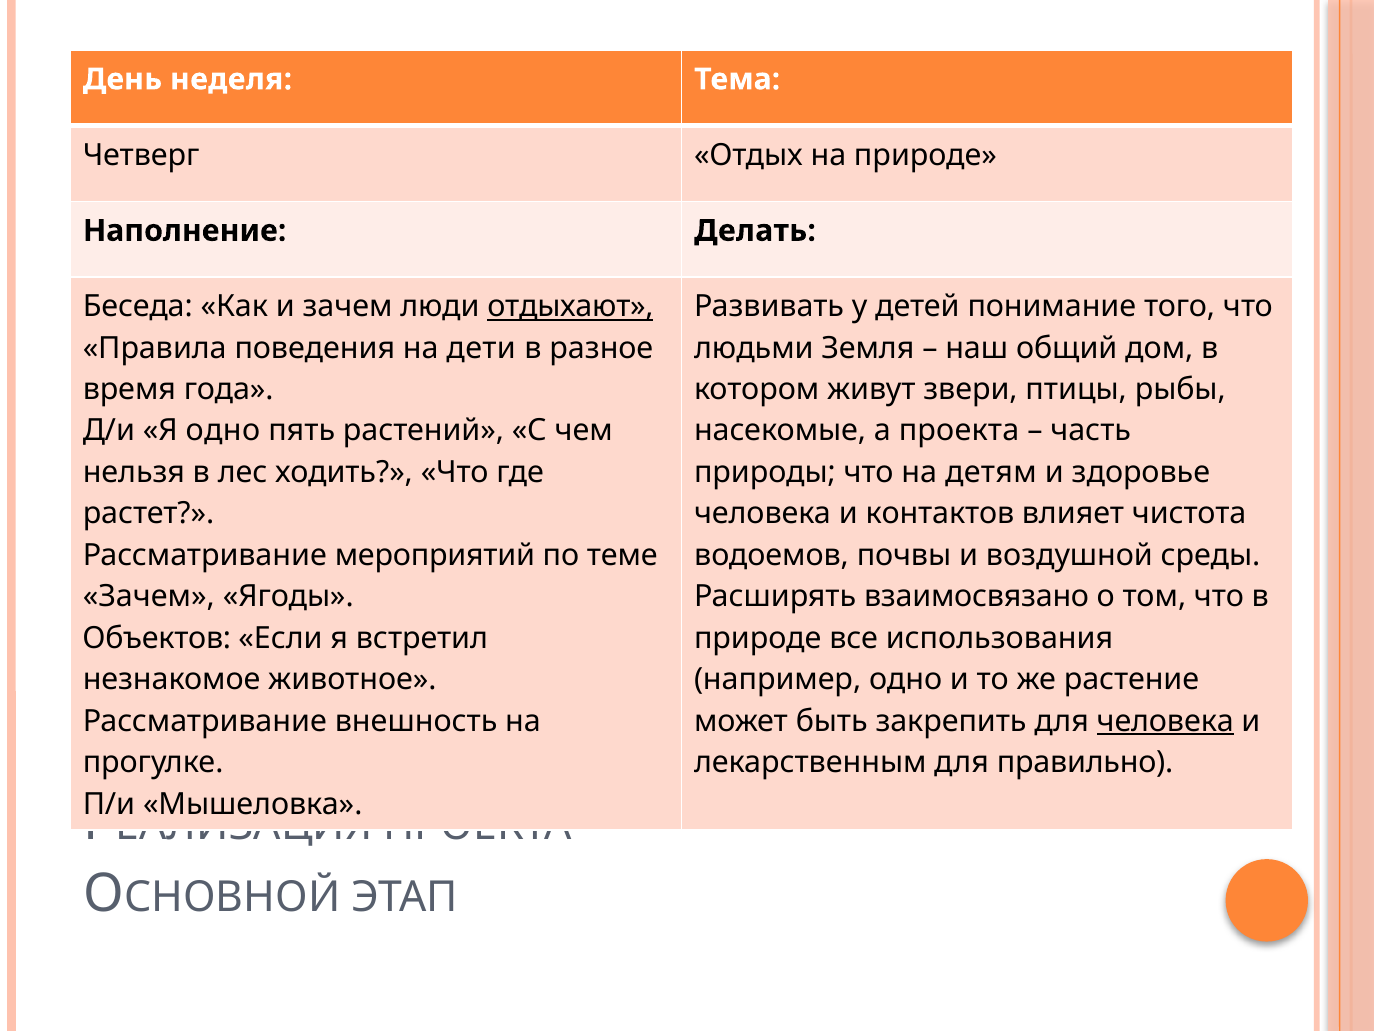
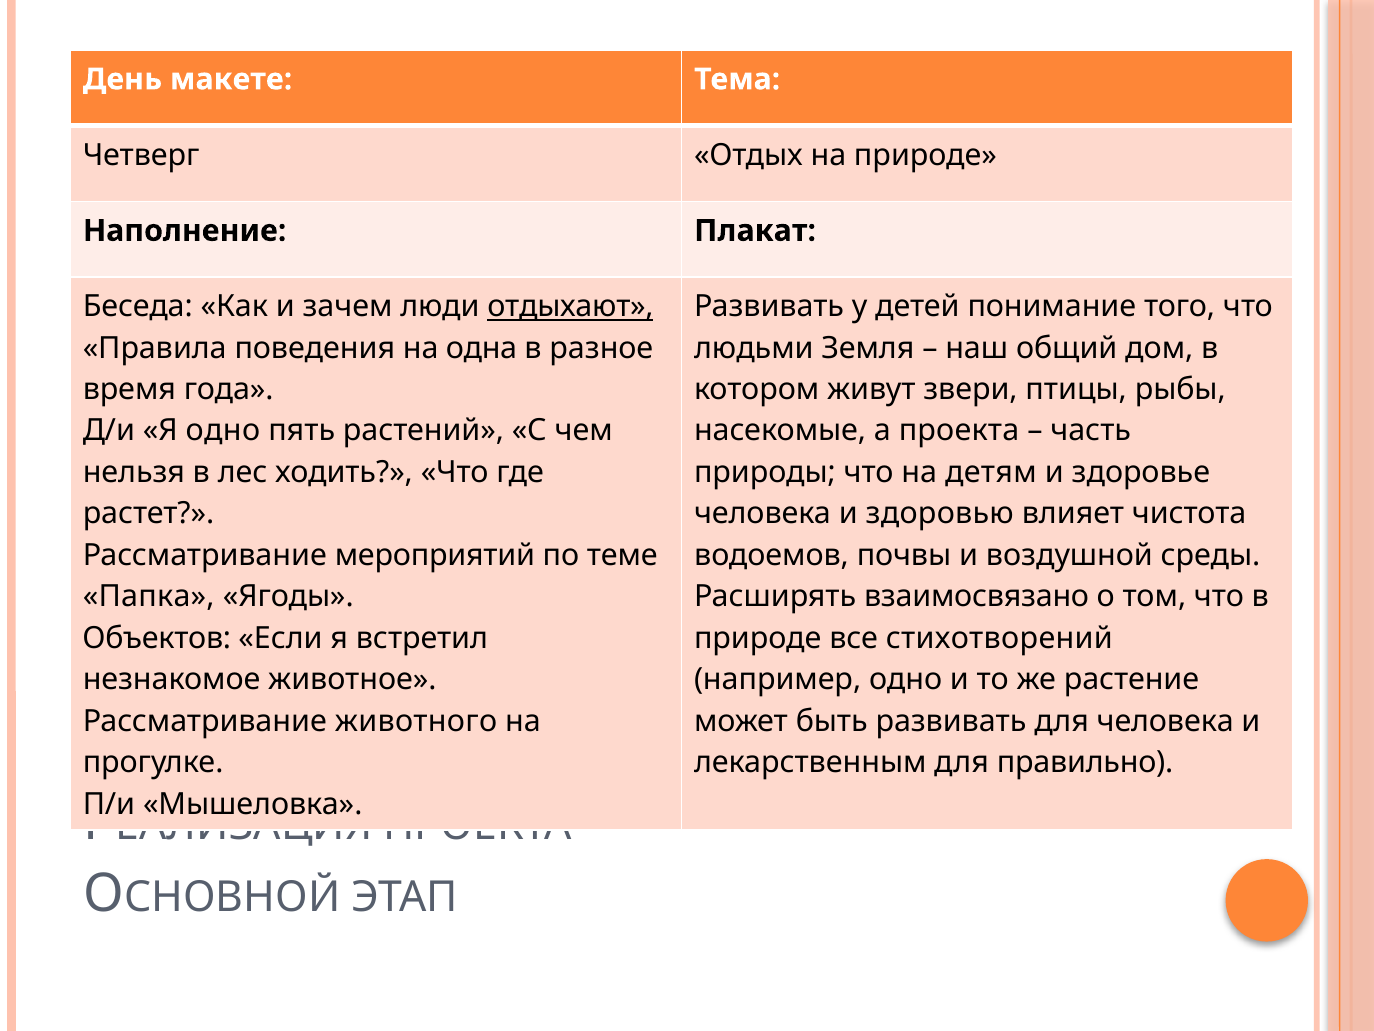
неделя: неделя -> макете (231, 79)
Делать: Делать -> Плакат (755, 231)
дети: дети -> одна (481, 348)
контактов: контактов -> здоровью (940, 514)
Зачем: Зачем -> Папка (149, 596)
использования: использования -> стихотворений (999, 638)
внешность: внешность -> животного (416, 721)
быть закрепить: закрепить -> развивать (951, 721)
человека underline: present -> none (1165, 721)
